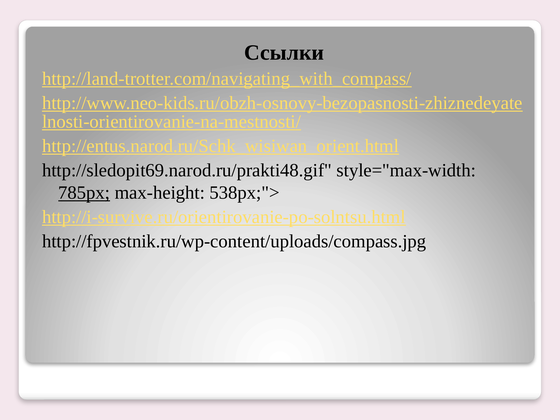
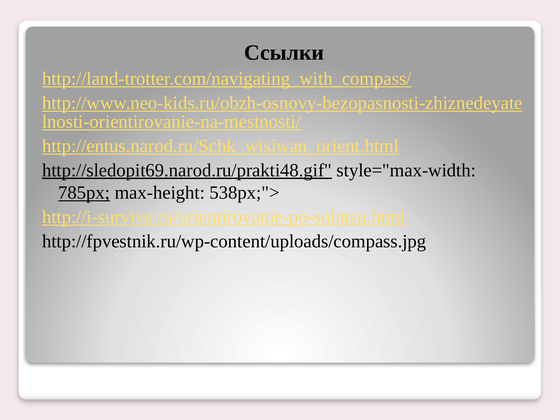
http://sledopit69.narod.ru/prakti48.gif underline: none -> present (187, 170)
